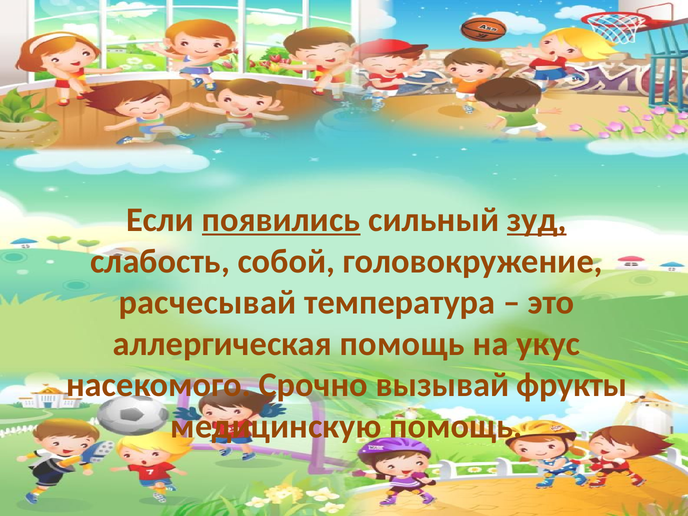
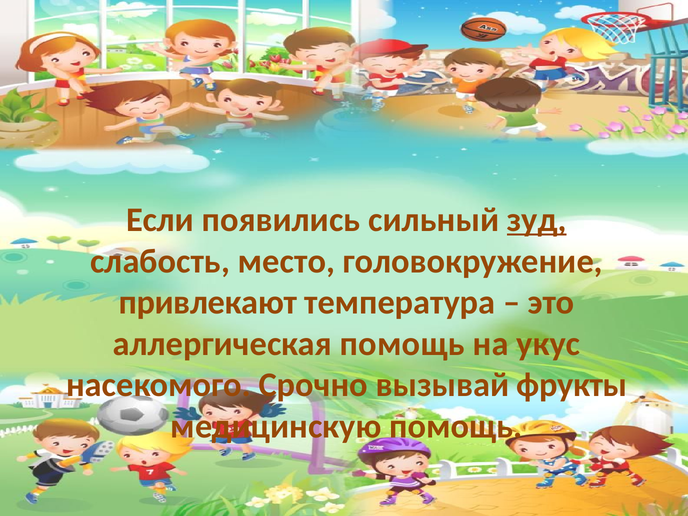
появились underline: present -> none (281, 220)
собой: собой -> место (286, 261)
расчесывай: расчесывай -> привлекают (208, 302)
